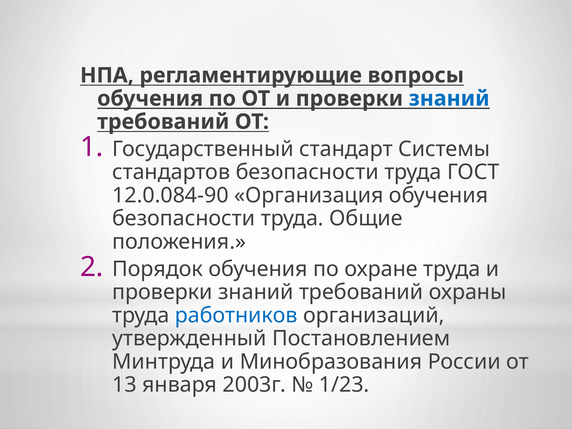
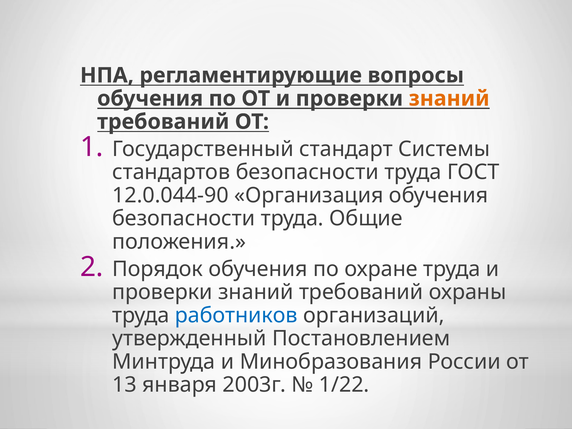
знаний colour: blue -> orange (449, 99)
12.0.084-90: 12.0.084-90 -> 12.0.044-90 (170, 195)
1/23: 1/23 -> 1/22 (344, 385)
